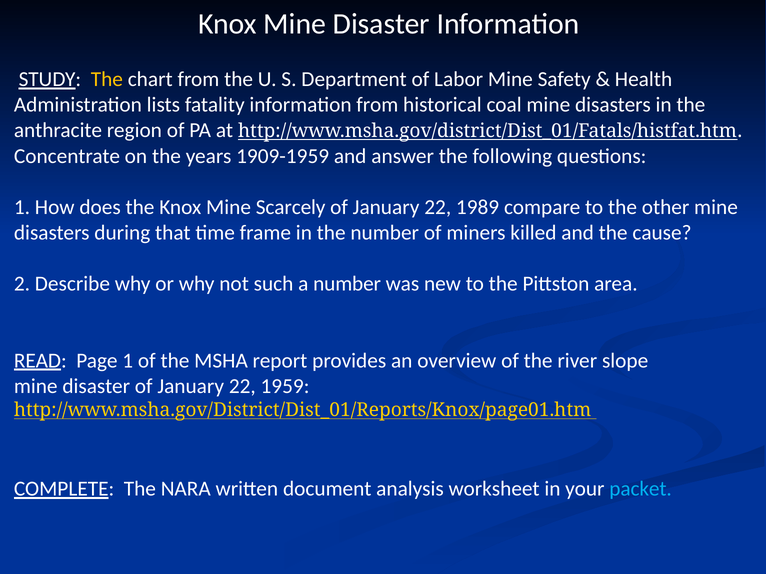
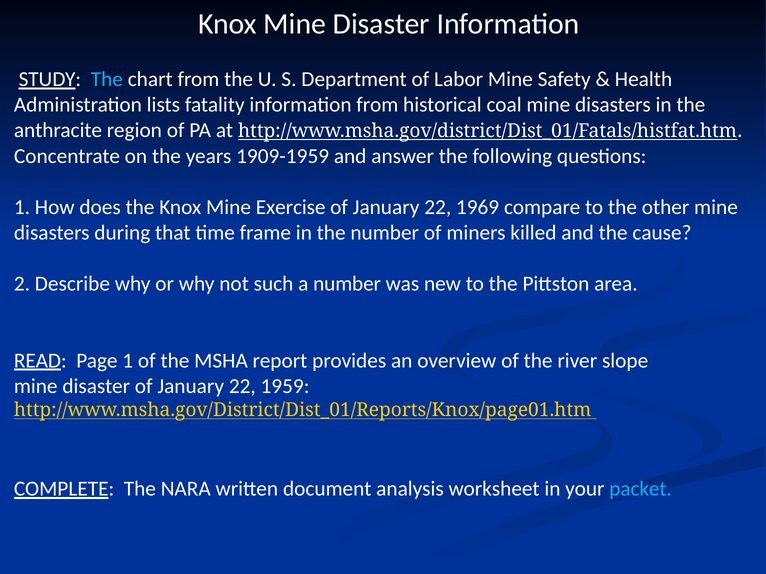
The colour: yellow -> light blue (107, 79)
Scarcely: Scarcely -> Exercise (291, 208)
1989: 1989 -> 1969 (478, 208)
